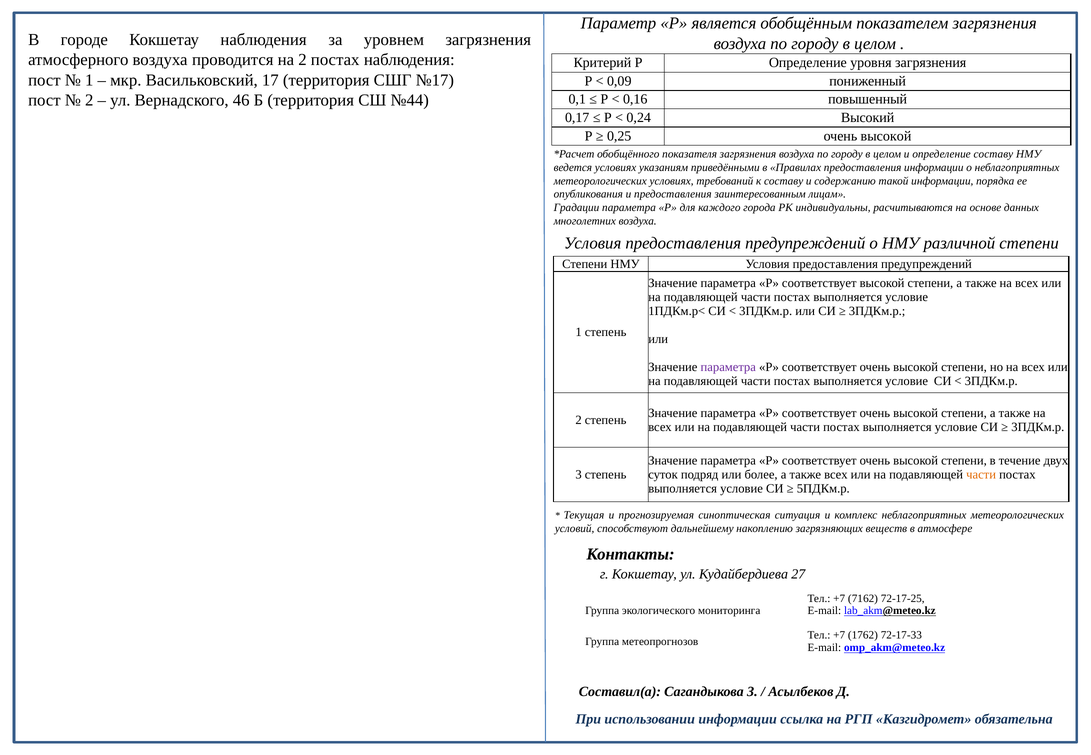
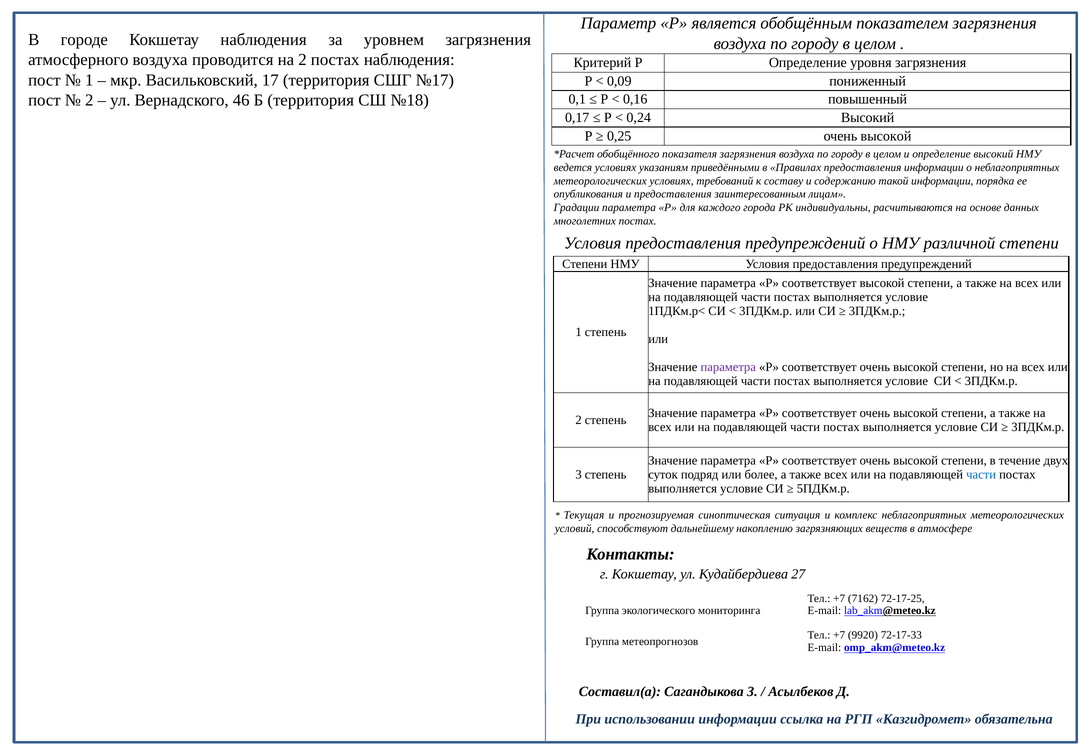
№44: №44 -> №18 (410, 100)
определение составу: составу -> высокий (993, 154)
многолетних воздуха: воздуха -> постах (638, 221)
части colour: orange -> blue (981, 475)
1762: 1762 -> 9920 (863, 636)
